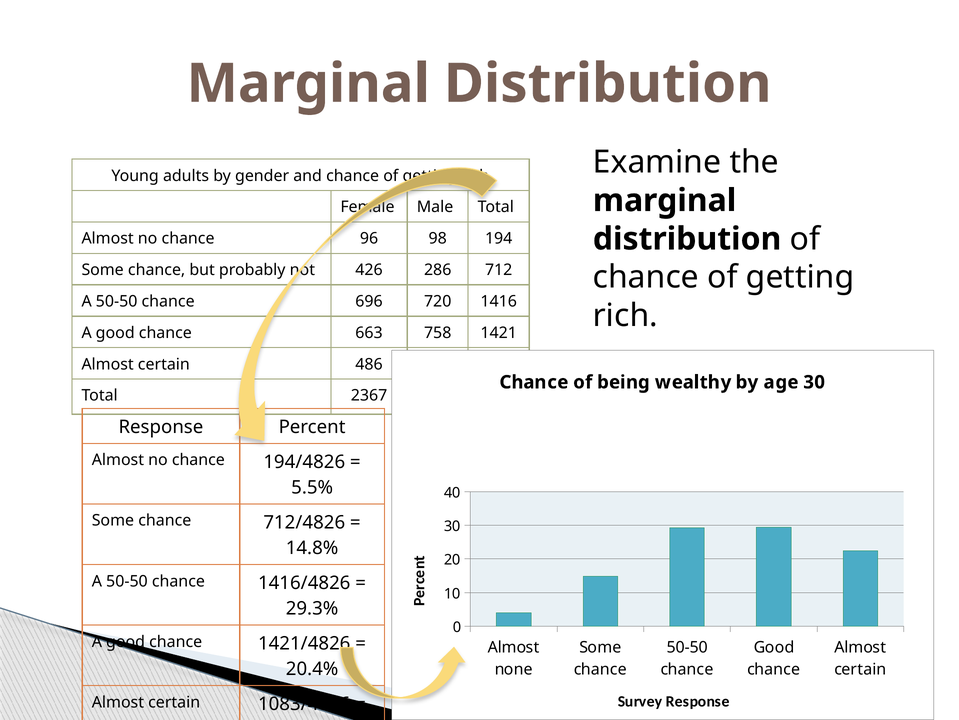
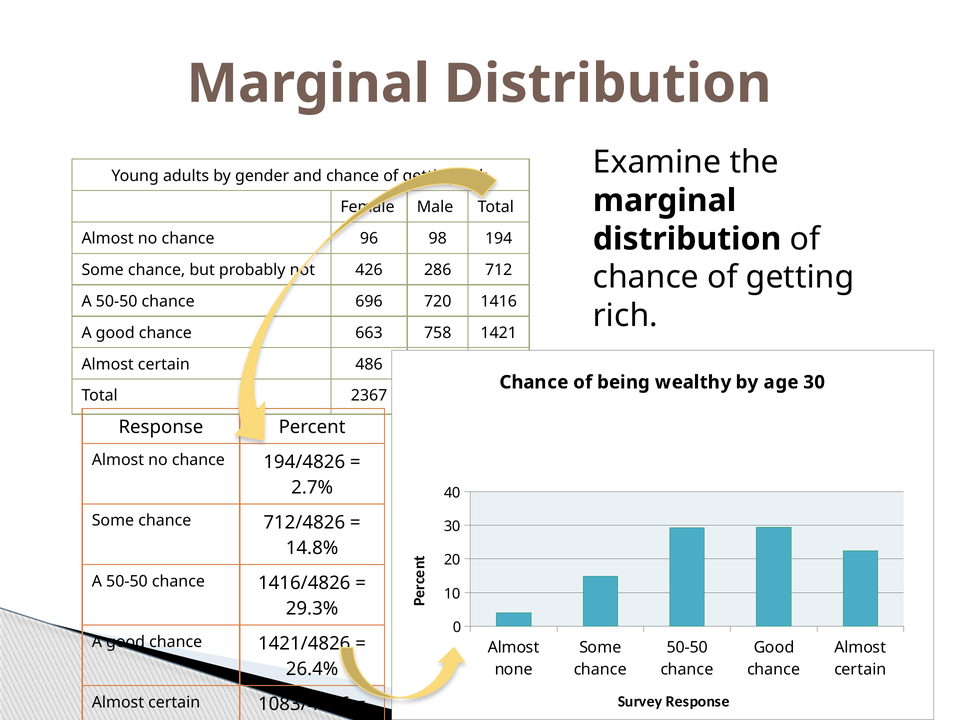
5.5%: 5.5% -> 2.7% (312, 487)
20.4%: 20.4% -> 26.4% (312, 668)
